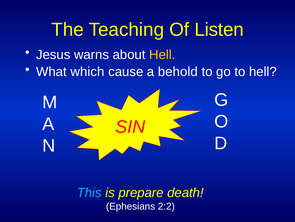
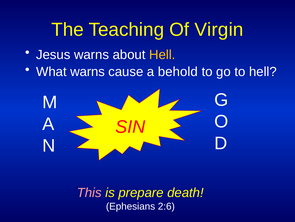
Listen: Listen -> Virgin (219, 30)
What which: which -> warns (88, 72)
This colour: light blue -> pink (89, 192)
2:2: 2:2 -> 2:6 (166, 206)
